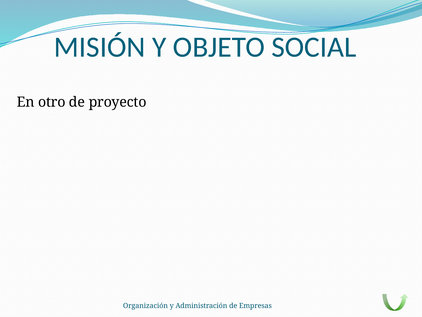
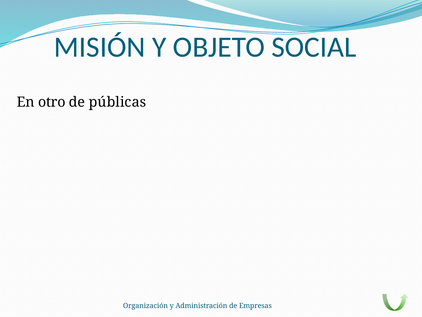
proyecto: proyecto -> públicas (117, 102)
